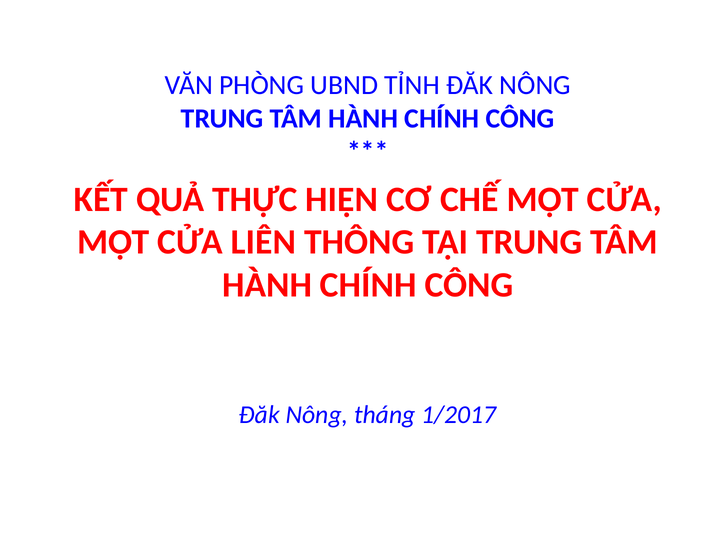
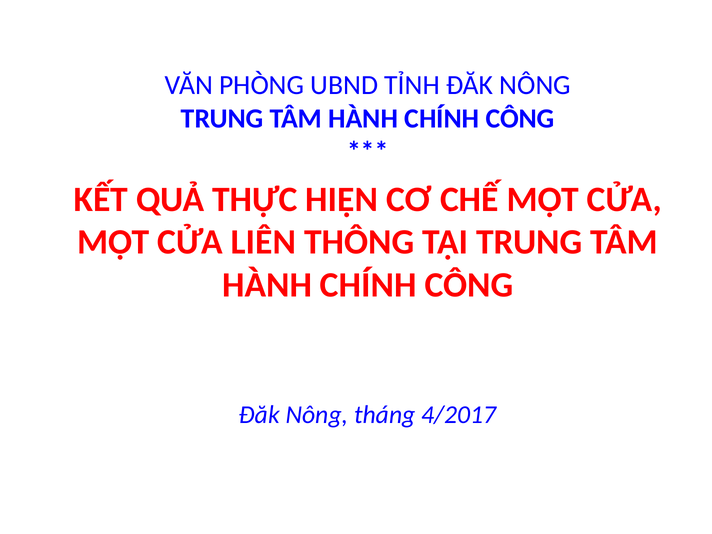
1/2017: 1/2017 -> 4/2017 (459, 415)
